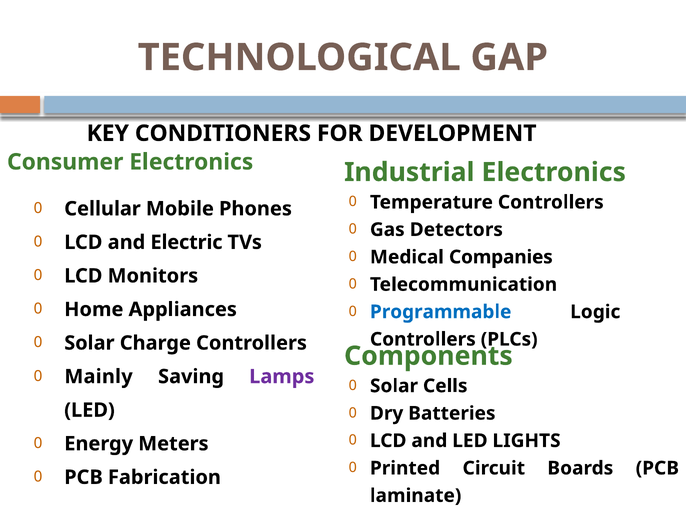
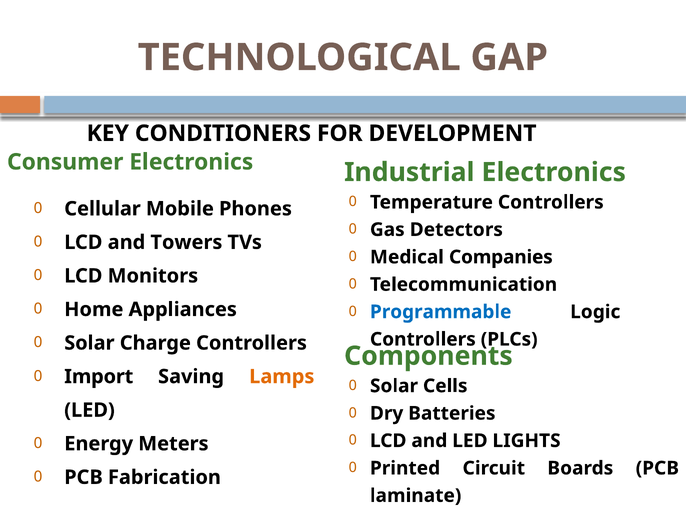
Electric: Electric -> Towers (186, 243)
Mainly: Mainly -> Import (99, 377)
Lamps colour: purple -> orange (282, 377)
